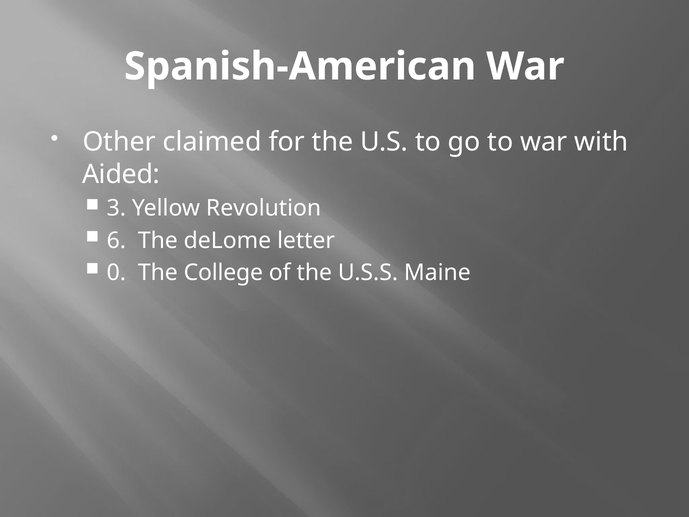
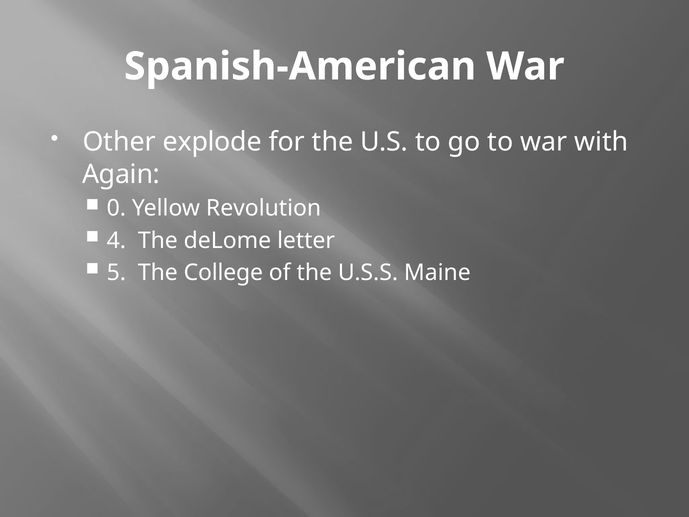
claimed: claimed -> explode (212, 142)
Aided: Aided -> Again (121, 174)
3: 3 -> 0 (116, 208)
6: 6 -> 4 (116, 240)
0: 0 -> 5 (116, 273)
